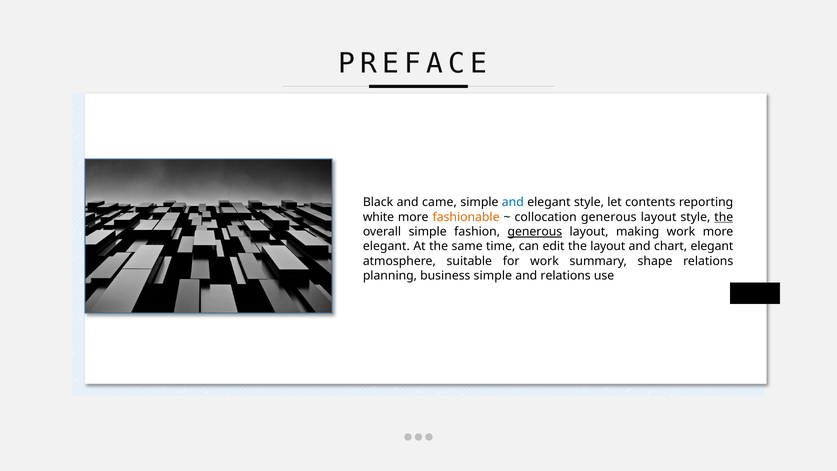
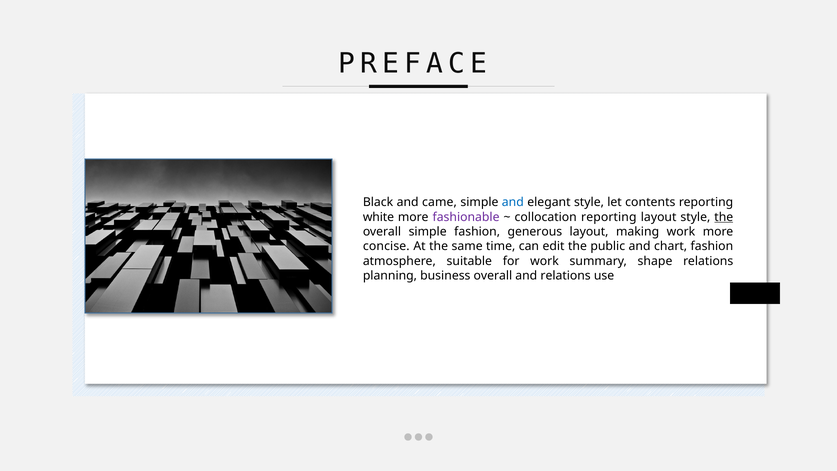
fashionable colour: orange -> purple (466, 217)
collocation generous: generous -> reporting (609, 217)
generous underline: present -> none (535, 232)
elegant: elegant -> concise (386, 246)
the layout: layout -> public (608, 246)
chart elegant: elegant -> fashion (712, 246)
business simple: simple -> overall (493, 276)
